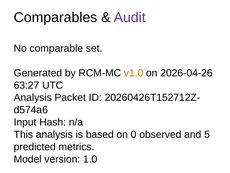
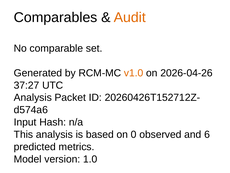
Audit colour: purple -> orange (130, 17)
63:27: 63:27 -> 37:27 (27, 85)
5: 5 -> 6 (207, 134)
